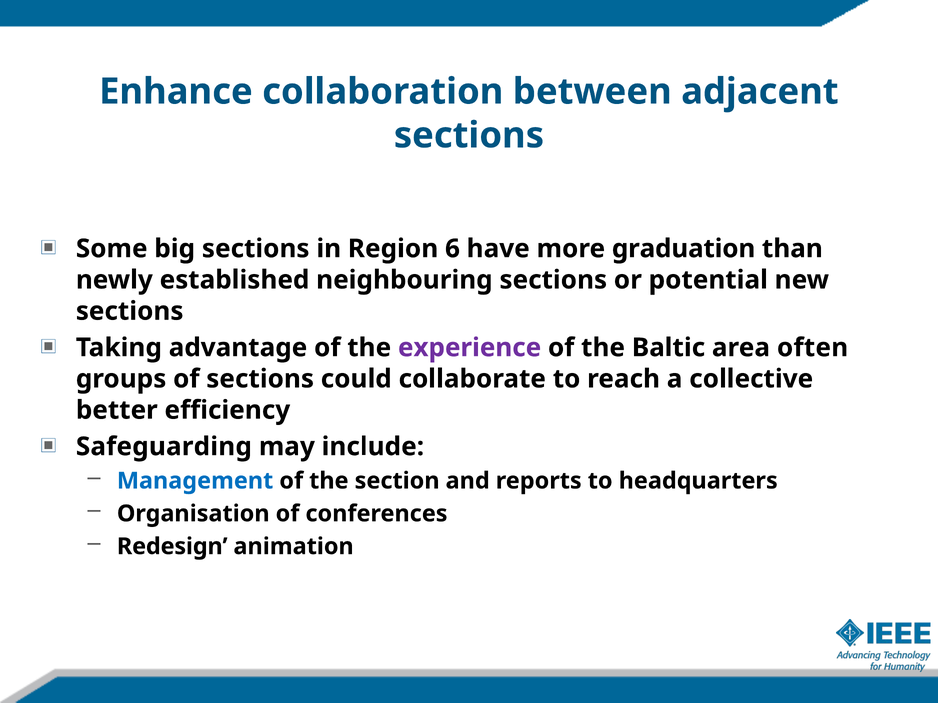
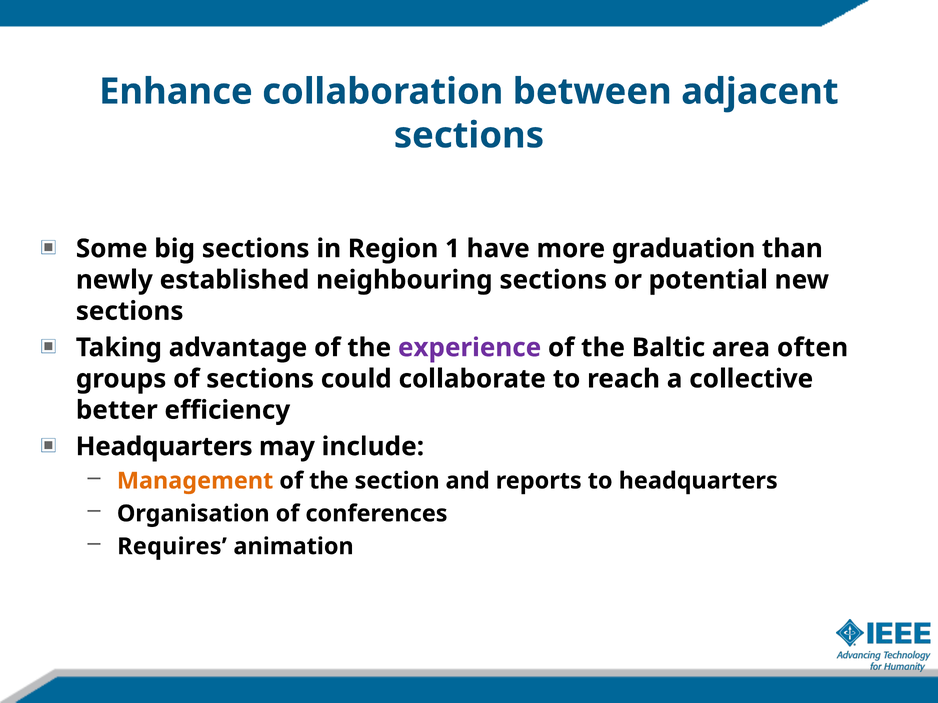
6: 6 -> 1 (452, 249)
Safeguarding: Safeguarding -> Headquarters (164, 447)
Management colour: blue -> orange (195, 481)
Redesign: Redesign -> Requires (172, 547)
